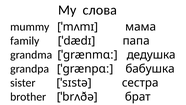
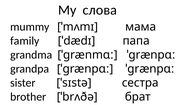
ˈgrænmɑː дедушка: дедушка -> ˈgrænpɑː (151, 55)
ˈgrænpɑː бабушка: бабушка -> ˈgrænpɑː (150, 69)
